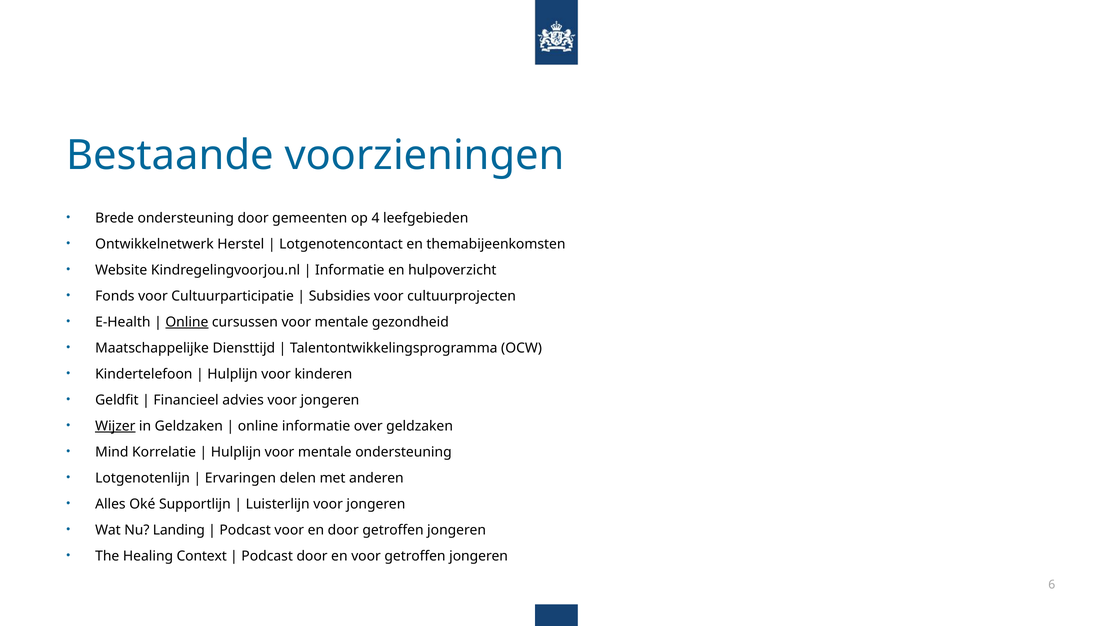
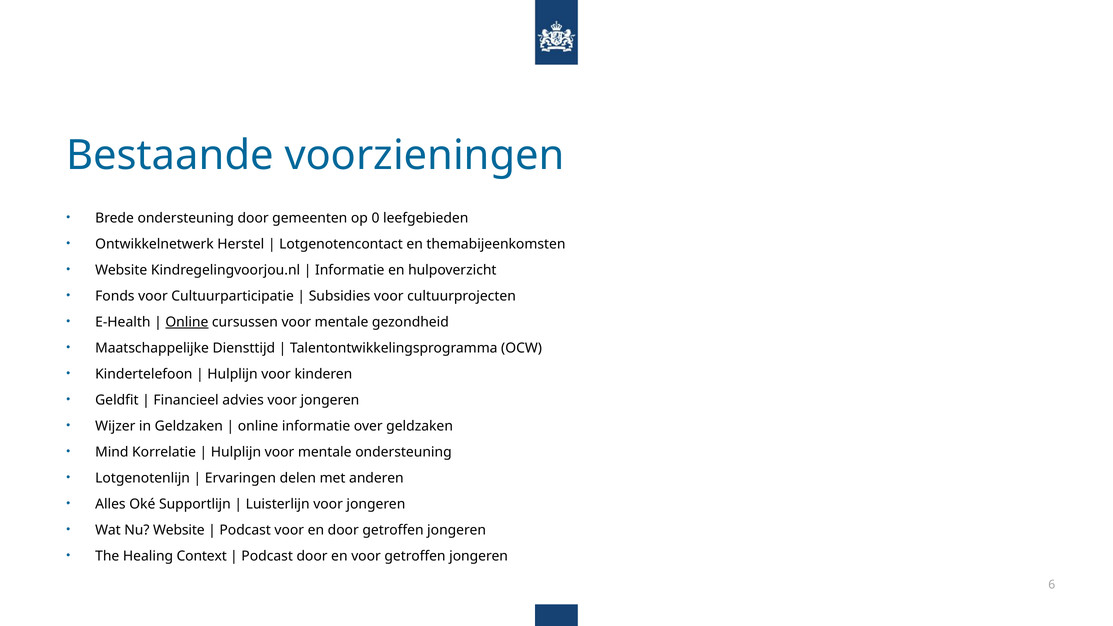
4: 4 -> 0 (375, 218)
Wijzer underline: present -> none (115, 426)
Nu Landing: Landing -> Website (179, 530)
